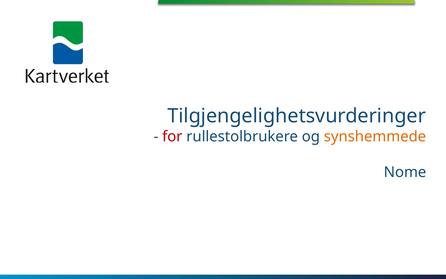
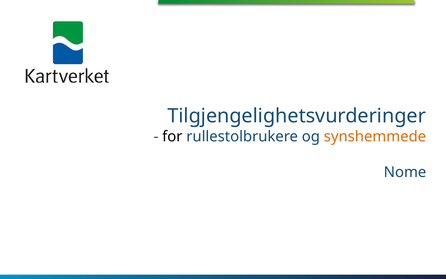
for colour: red -> black (172, 136)
